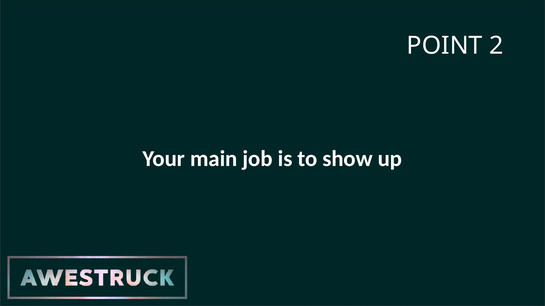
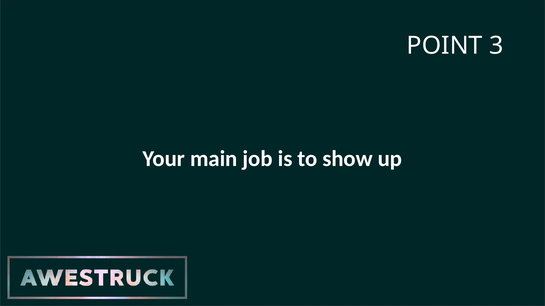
2: 2 -> 3 (496, 46)
